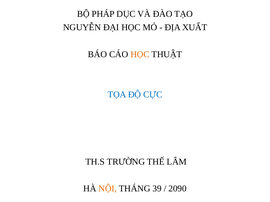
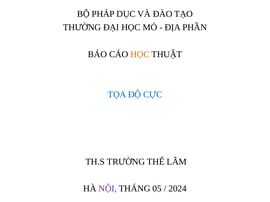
NGUYỄN: NGUYỄN -> THƯỜNG (82, 27)
XUẤT: XUẤT -> PHẦN (195, 27)
NỘI colour: orange -> purple (108, 189)
39: 39 -> 05 (157, 189)
2090: 2090 -> 2024 (178, 189)
